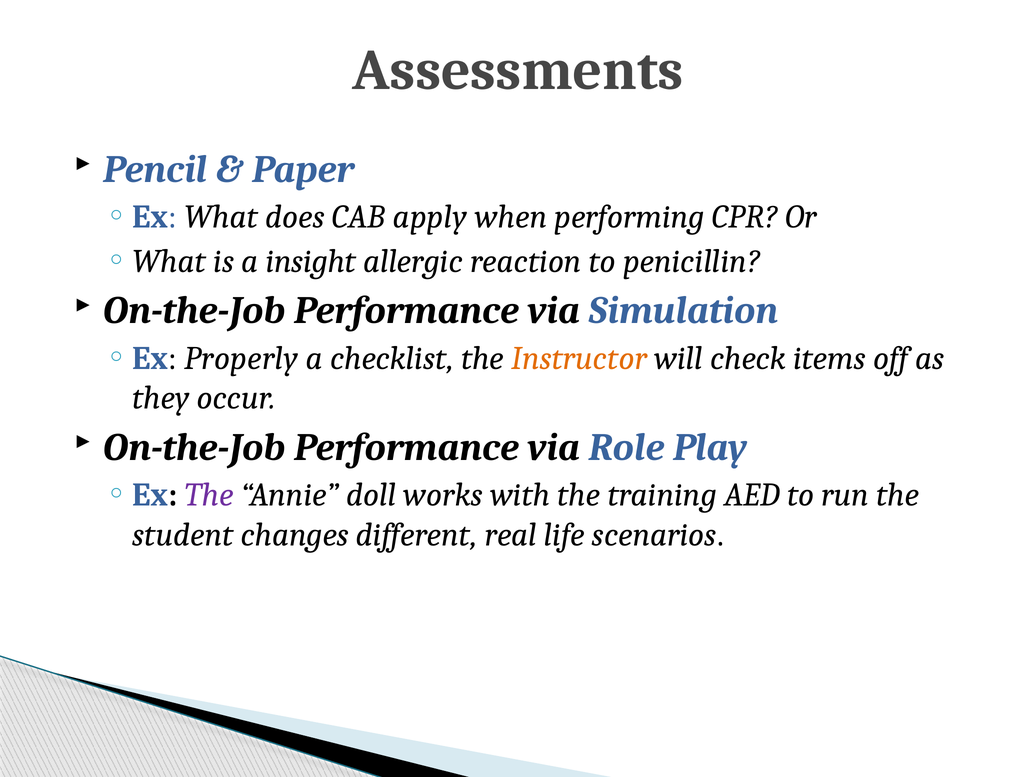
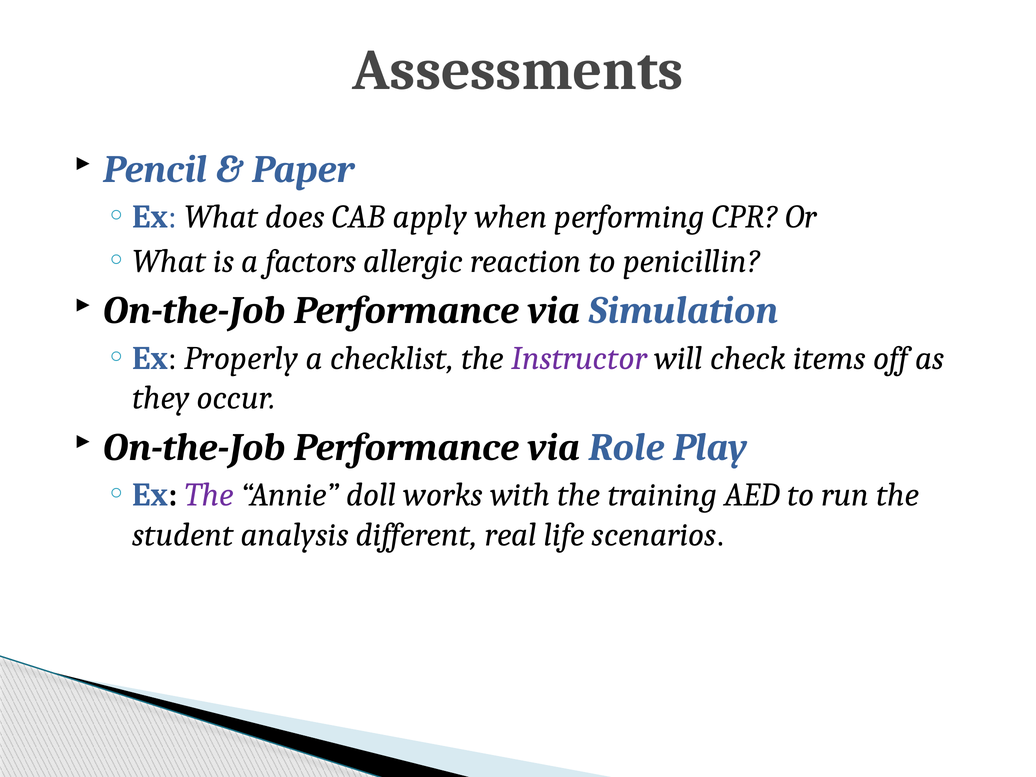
insight: insight -> factors (311, 261)
Instructor colour: orange -> purple (579, 358)
changes: changes -> analysis (295, 535)
